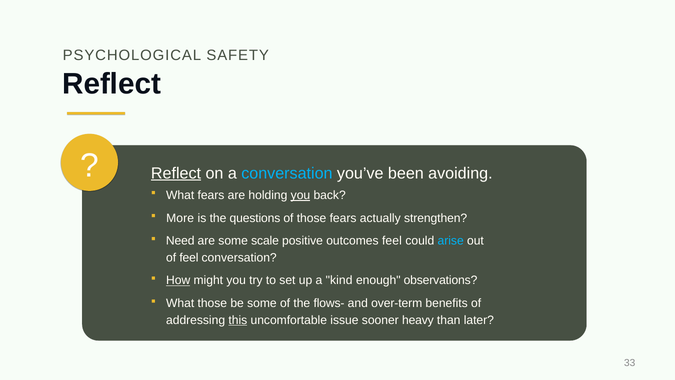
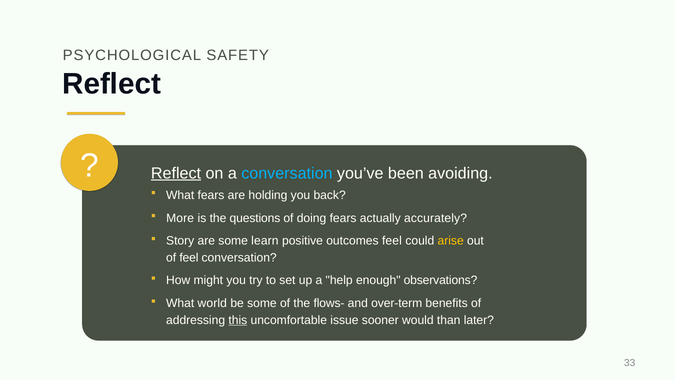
you underline: present -> none (300, 195)
of those: those -> doing (312, 218)
strengthen: strengthen -> accurately (436, 218)
Need: Need -> Story (180, 241)
scale: scale -> learn (265, 241)
arise colour: light blue -> yellow (451, 241)
How underline: present -> none (178, 280)
kind: kind -> help (339, 280)
What those: those -> world (212, 303)
heavy: heavy -> would (418, 320)
